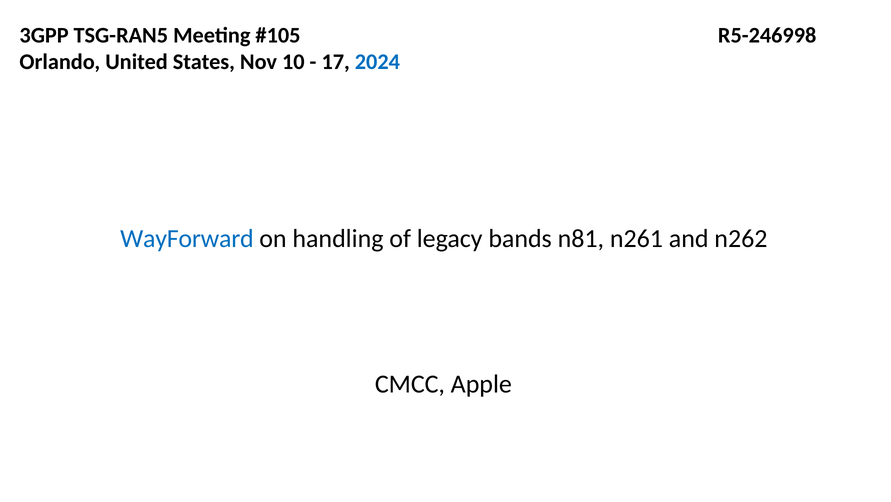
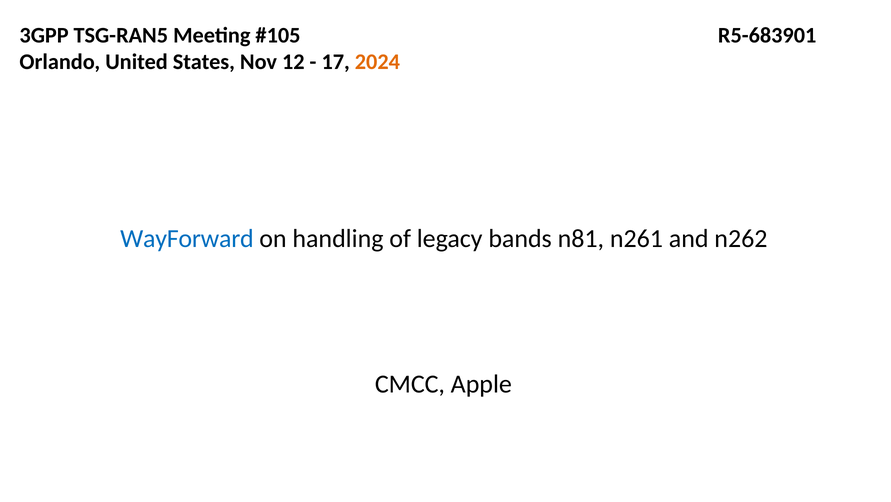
R5-246998: R5-246998 -> R5-683901 (767, 35)
10: 10 -> 12 (293, 62)
2024 colour: blue -> orange (377, 62)
